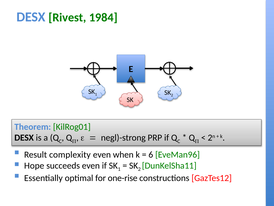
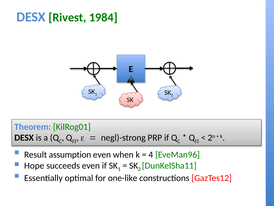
complexity: complexity -> assumption (70, 154)
6: 6 -> 4 (151, 154)
one-rise: one-rise -> one-like (123, 178)
